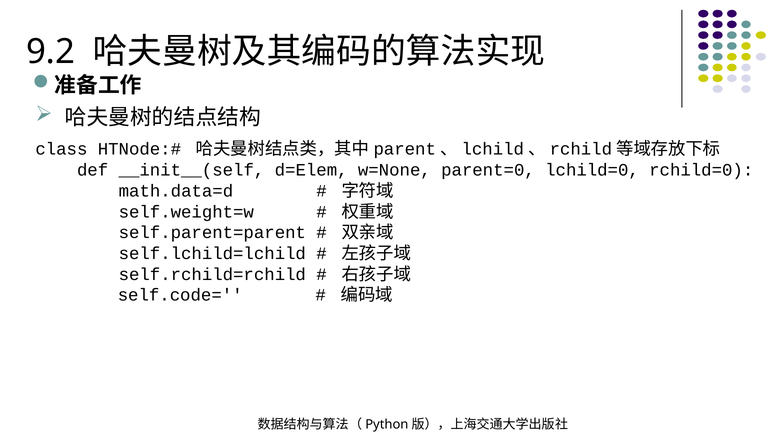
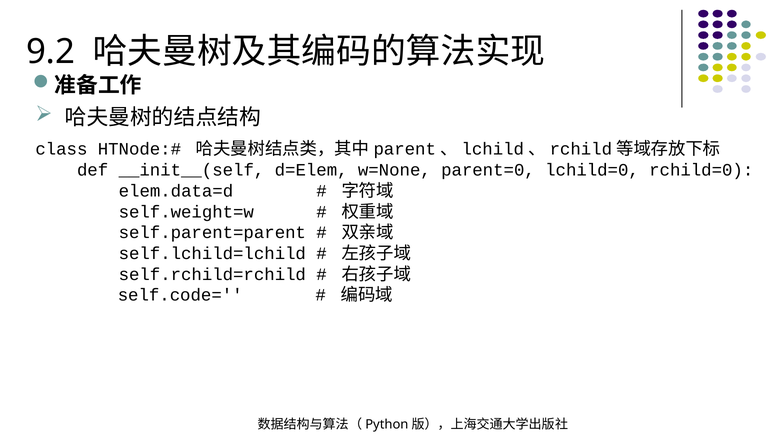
math.data=d: math.data=d -> elem.data=d (176, 191)
